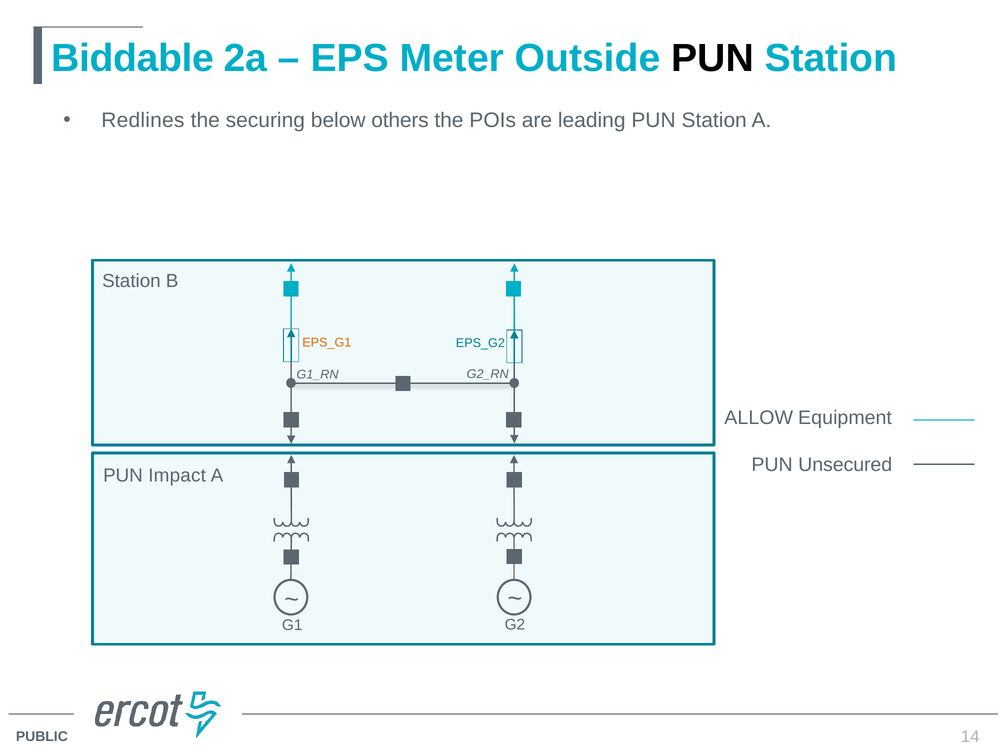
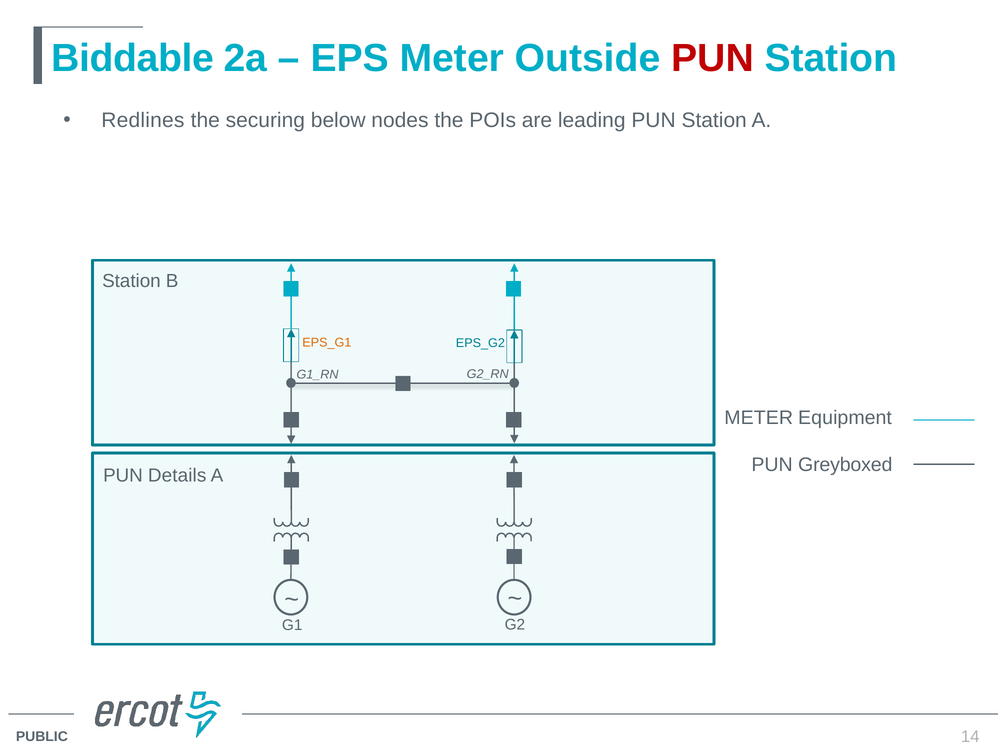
PUN colour: black -> red (713, 58)
others: others -> nodes (400, 120)
ALLOW: ALLOW -> METER (759, 418)
Unsecured: Unsecured -> Greyboxed (845, 465)
Impact: Impact -> Details (177, 475)
